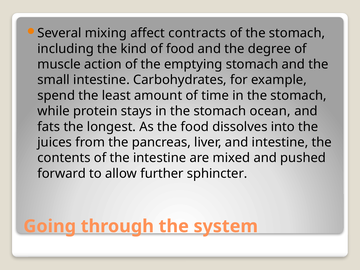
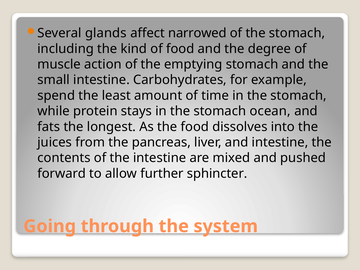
mixing: mixing -> glands (106, 33)
contracts: contracts -> narrowed (197, 33)
